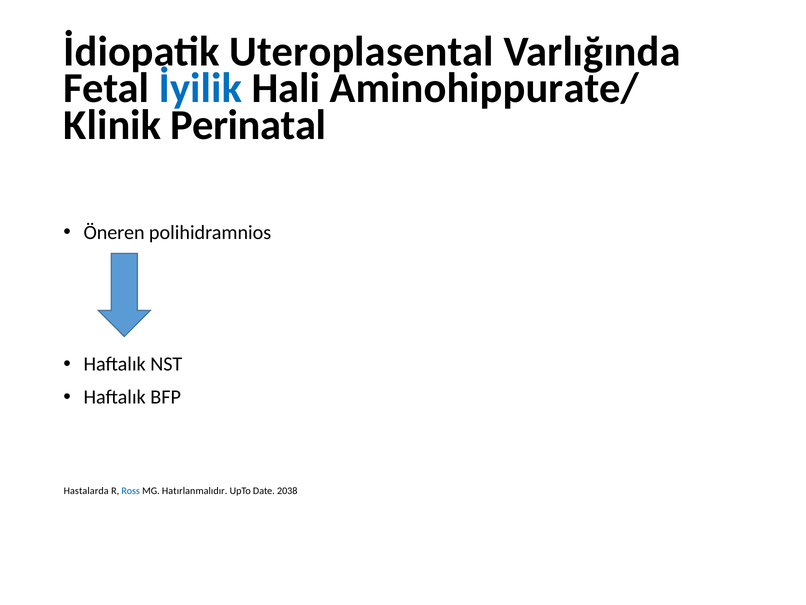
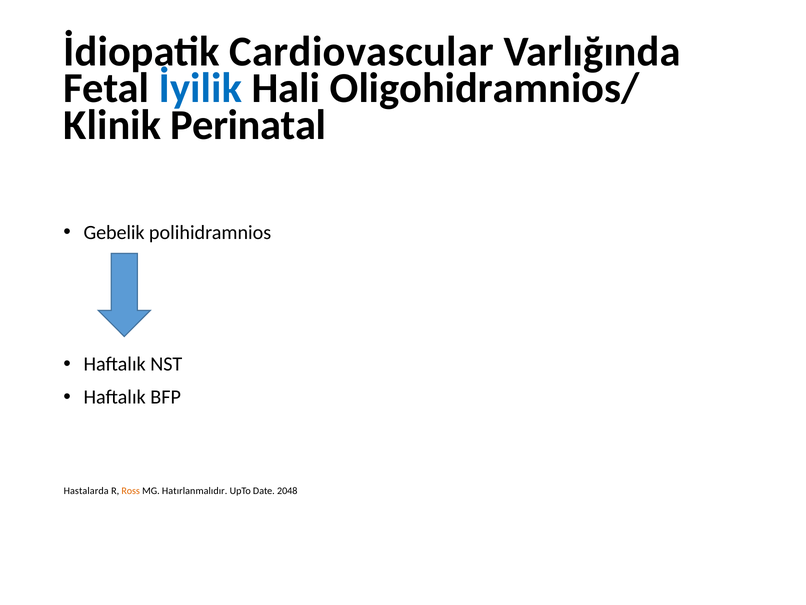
Uteroplasental: Uteroplasental -> Cardiovascular (361, 52)
Aminohippurate/: Aminohippurate/ -> Oligohidramnios/ (485, 88)
Öneren: Öneren -> Gebelik (114, 232)
Ross colour: blue -> orange (131, 490)
2038: 2038 -> 2048 (287, 490)
